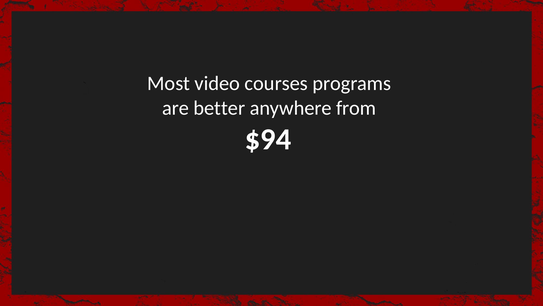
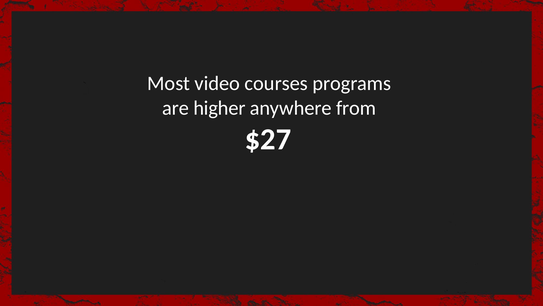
better: better -> higher (219, 108)
$94: $94 -> $27 (268, 139)
